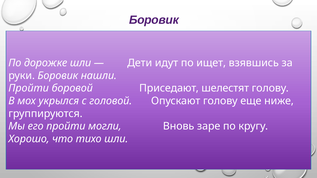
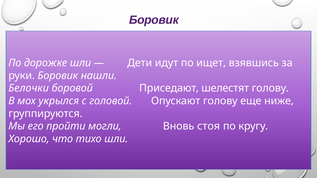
Пройти: Пройти -> Белочки (29, 88)
заре: заре -> стоя (209, 126)
